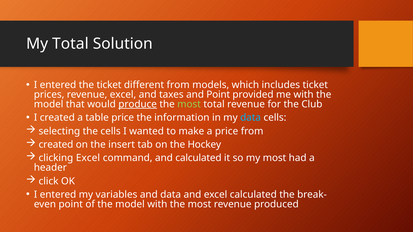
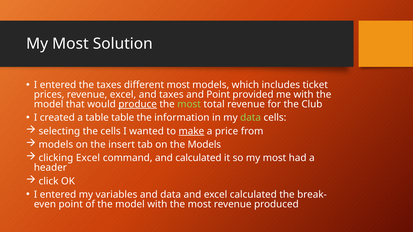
Total: Total -> Most (70, 44)
the ticket: ticket -> taxes (109, 85)
different from: from -> most (178, 85)
table price: price -> table (123, 118)
data colour: light blue -> light green (251, 118)
make underline: none -> present (191, 131)
created: created -> models (56, 145)
the Hockey: Hockey -> Models (204, 145)
